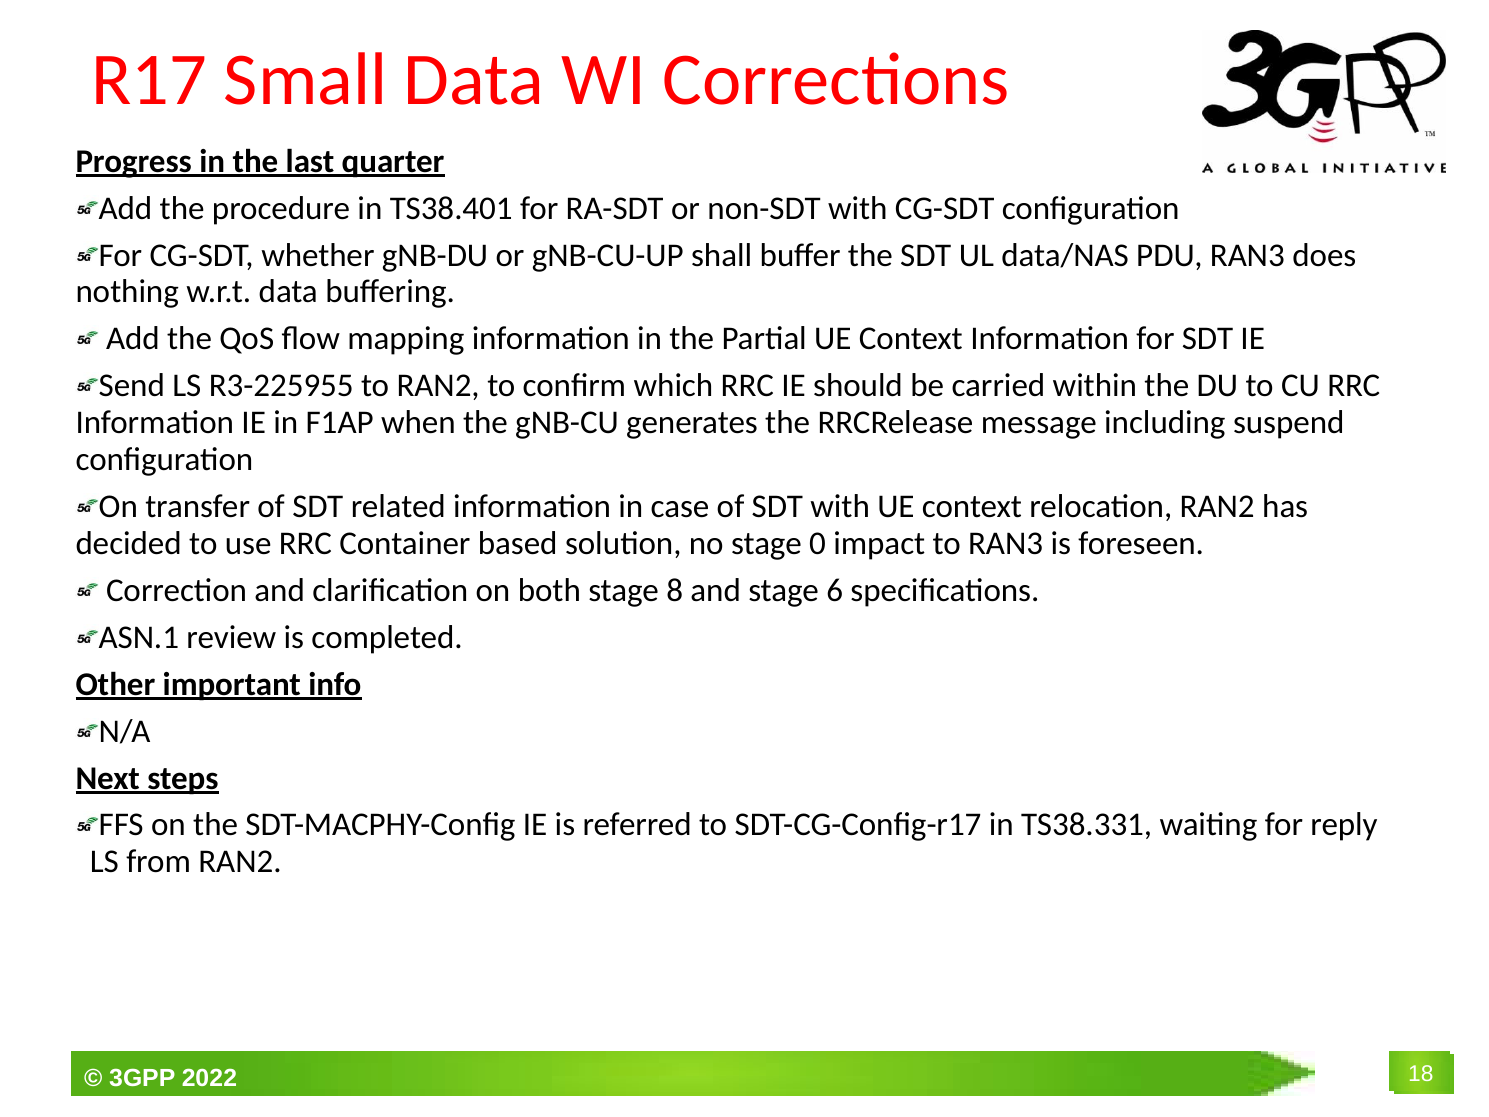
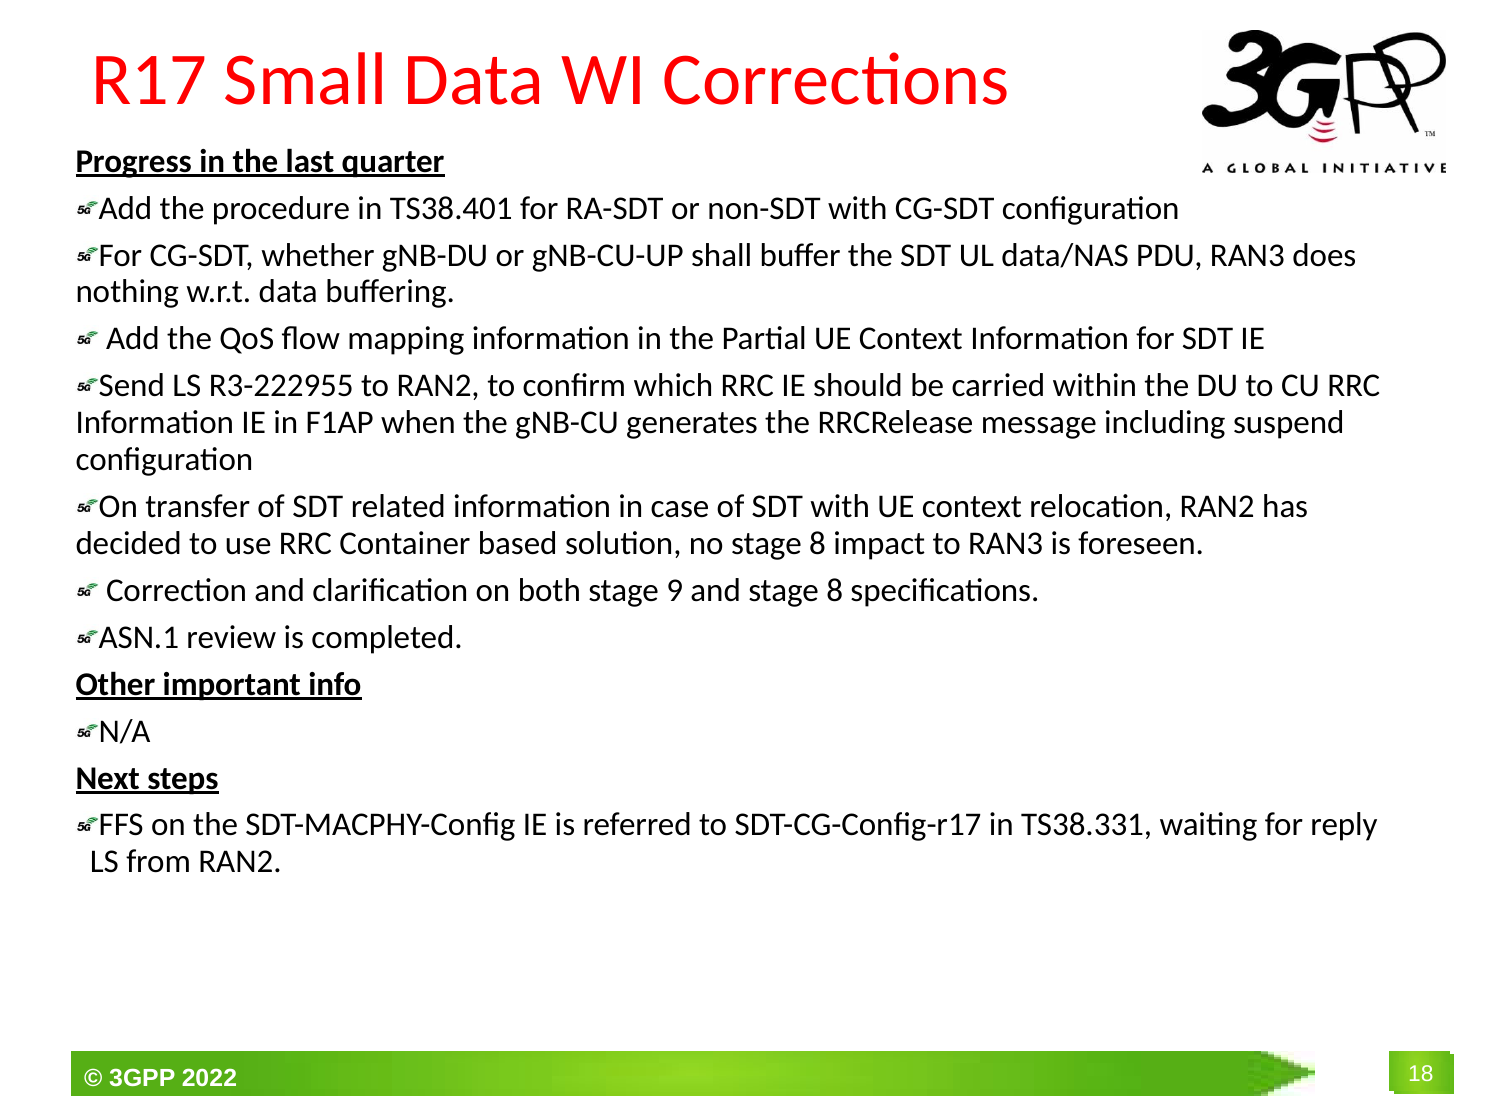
R3-225955: R3-225955 -> R3-222955 (281, 386)
no stage 0: 0 -> 8 (818, 543)
8: 8 -> 9 (675, 590)
and stage 6: 6 -> 8 (835, 590)
